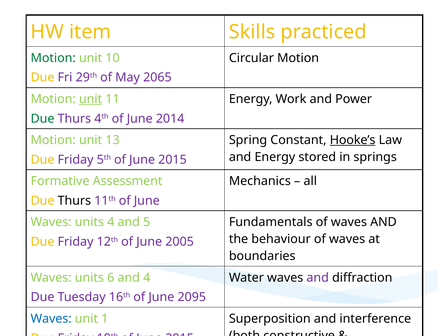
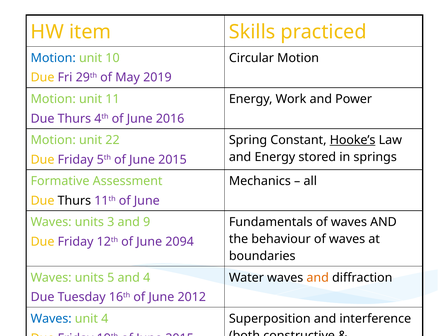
Motion colour: green -> blue (53, 58)
2065: 2065 -> 2019 (157, 78)
unit underline: present -> none (91, 99)
Due colour: green -> purple (43, 119)
2014: 2014 -> 2016 (170, 119)
13: 13 -> 22 (113, 140)
units 4: 4 -> 3 (111, 222)
5: 5 -> 9 (147, 222)
2005: 2005 -> 2094 (180, 242)
6: 6 -> 5 (111, 278)
and colour: purple -> orange (318, 278)
2095: 2095 -> 2012 (192, 297)
unit 1: 1 -> 4 (105, 319)
